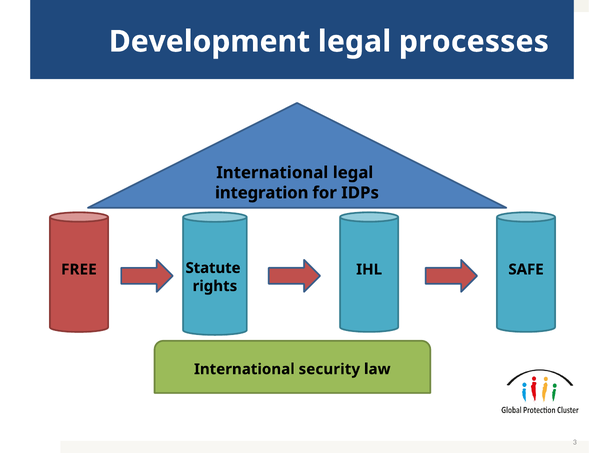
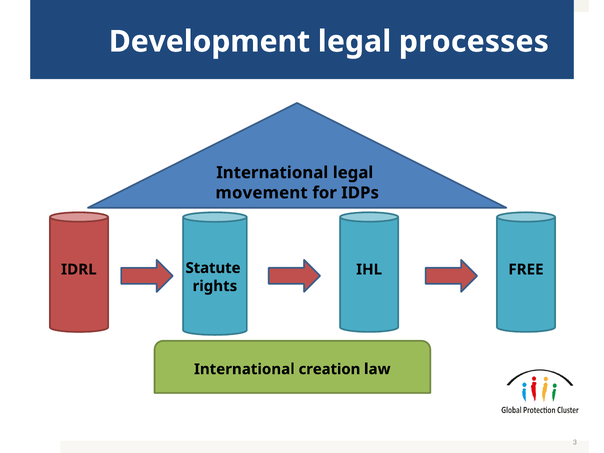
integration: integration -> movement (262, 193)
FREE: FREE -> IDRL (79, 270)
SAFE: SAFE -> FREE (526, 269)
security: security -> creation (329, 369)
